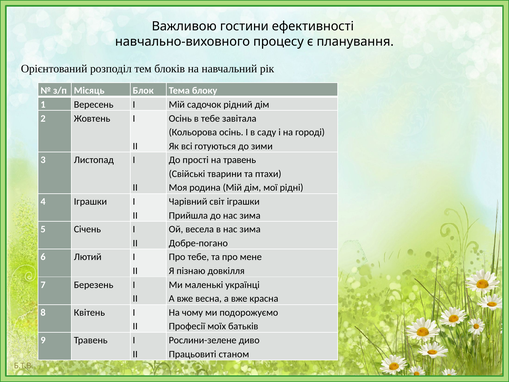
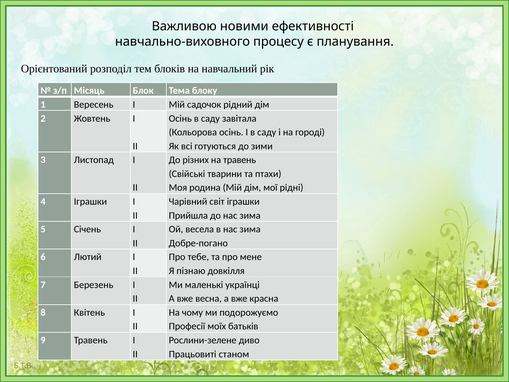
гостини: гостини -> новими (244, 26)
Осінь в тебе: тебе -> саду (210, 118)
прості: прості -> різних (196, 160)
